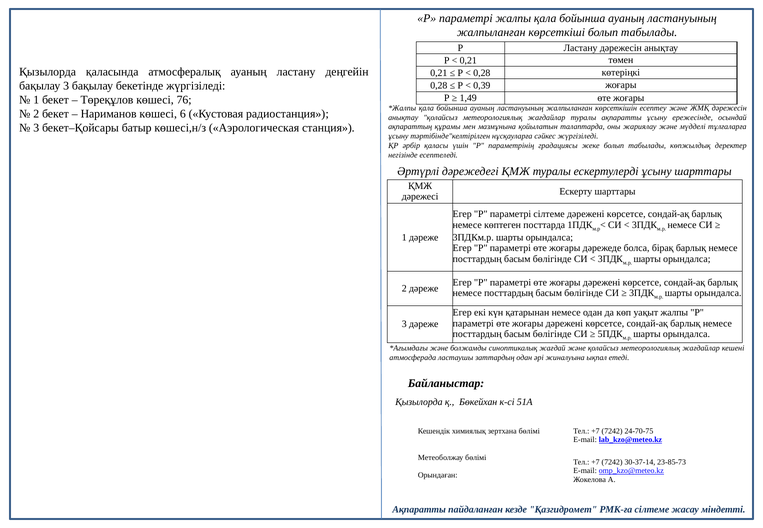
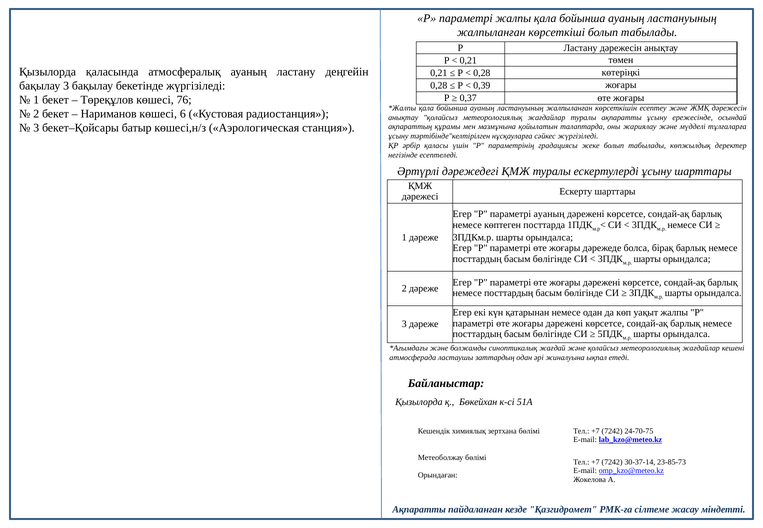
1,49: 1,49 -> 0,37 (468, 98)
параметрі сілтеме: сілтеме -> ауаның (549, 214)
